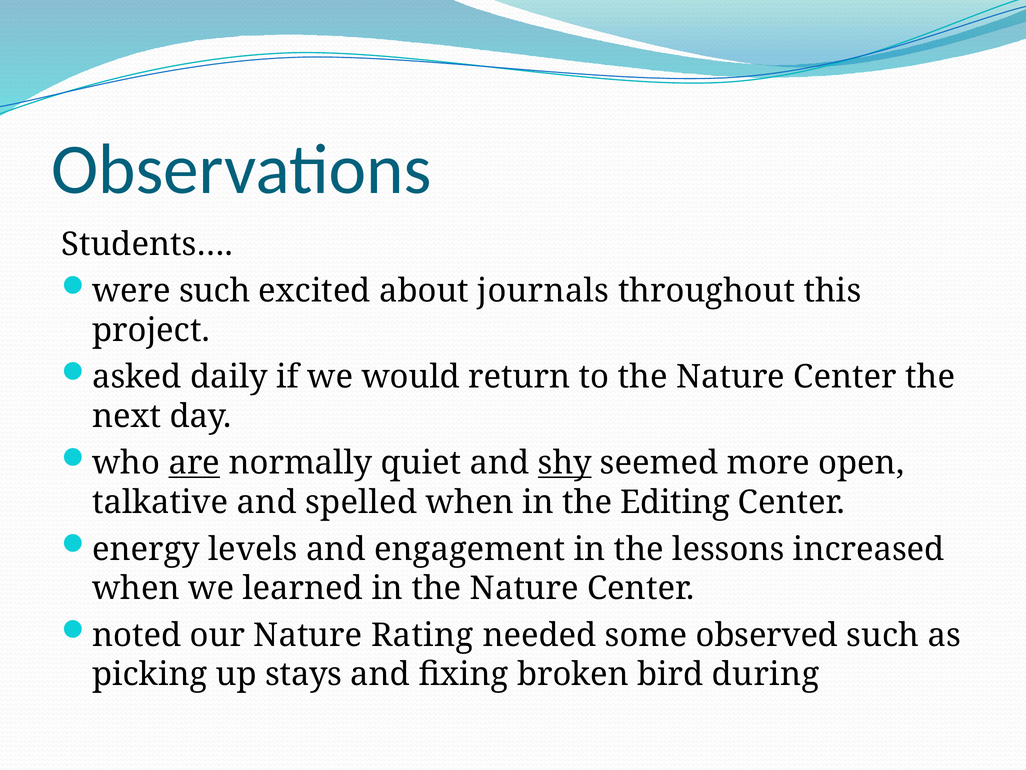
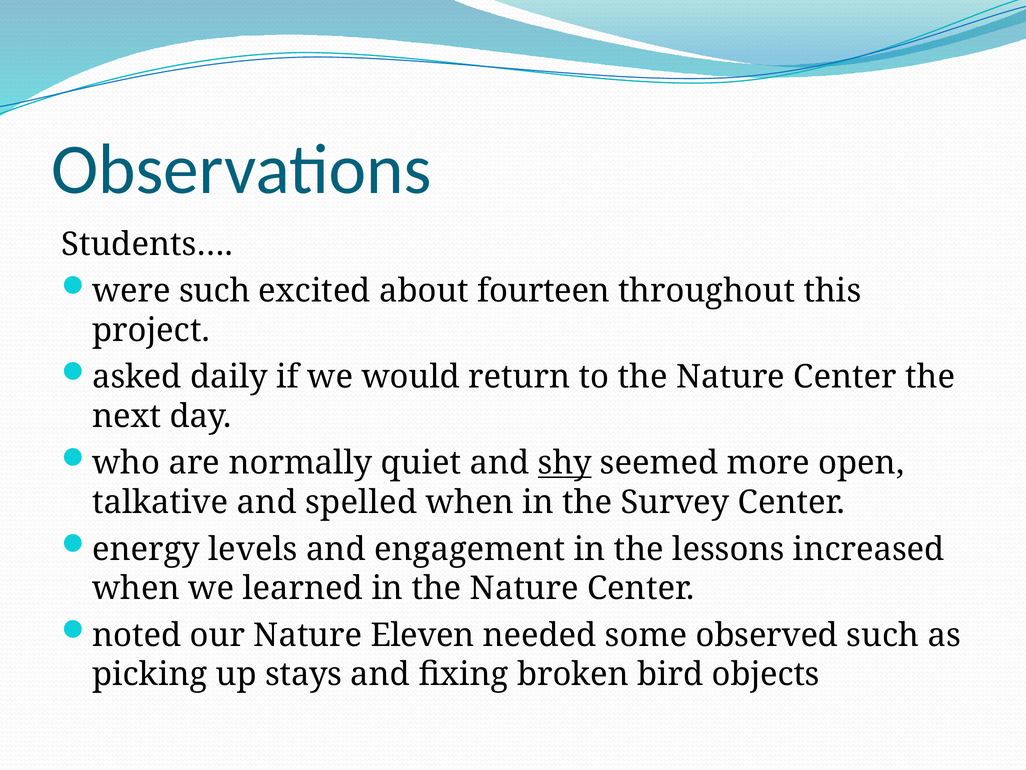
journals: journals -> fourteen (544, 291)
are underline: present -> none (194, 463)
Editing: Editing -> Survey (675, 502)
Rating: Rating -> Eleven (423, 635)
during: during -> objects (766, 674)
